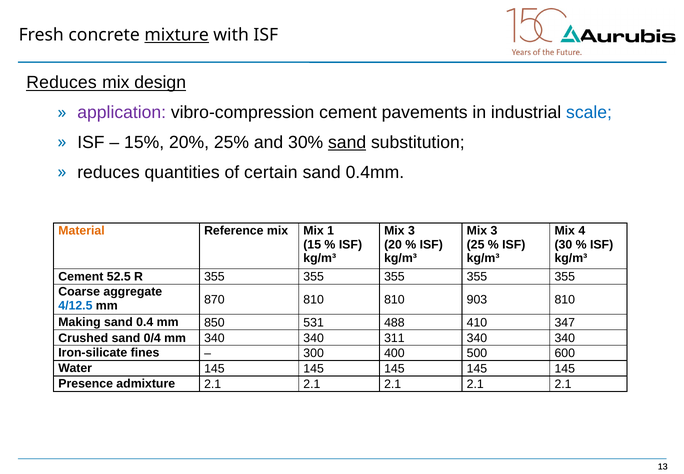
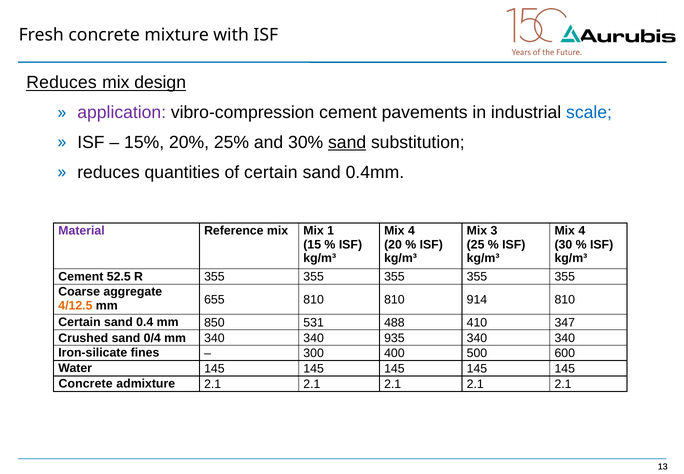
mixture underline: present -> none (177, 35)
Material colour: orange -> purple (82, 231)
3: 3 -> 4 (411, 231)
4/12.5 colour: blue -> orange (75, 305)
870: 870 -> 655 (214, 299)
903: 903 -> 914 (477, 299)
Making: Making -> Certain (79, 322)
311: 311 -> 935 (394, 338)
Presence: Presence -> Concrete (86, 383)
